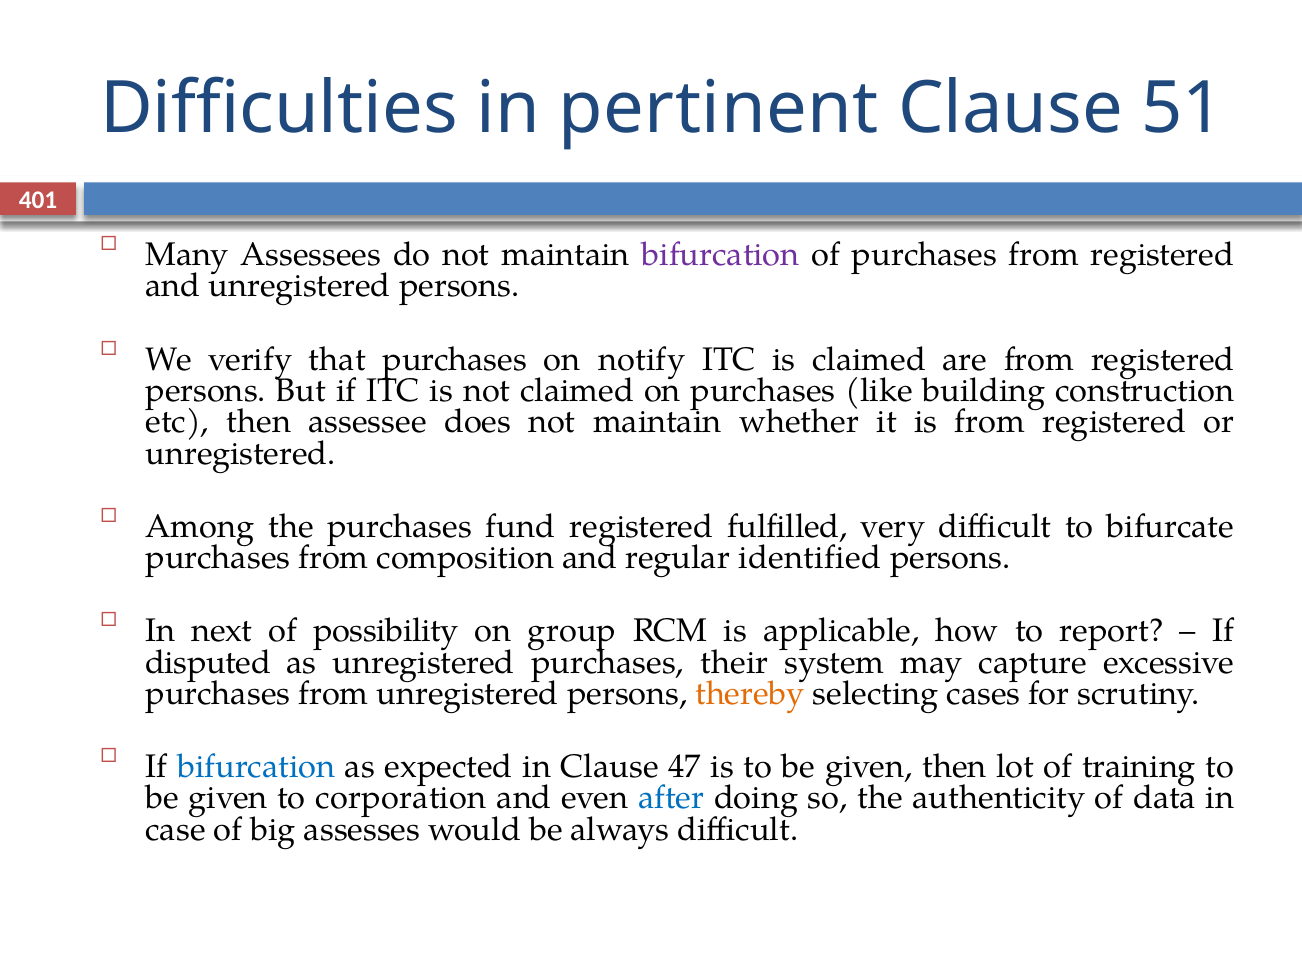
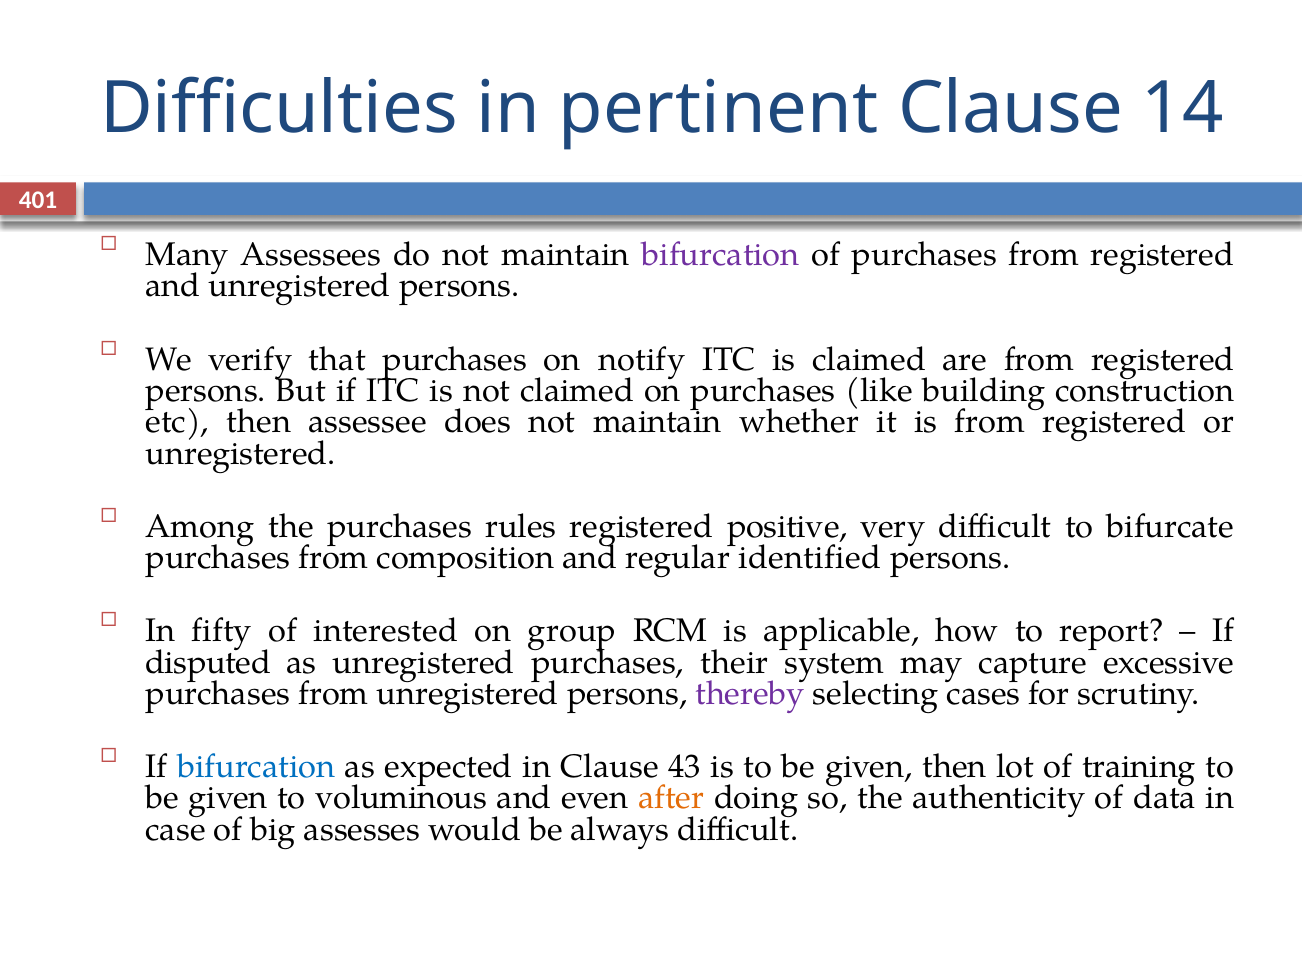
51: 51 -> 14 (1183, 108)
fund: fund -> rules (521, 526)
fulfilled: fulfilled -> positive (787, 526)
next: next -> fifty (222, 631)
possibility: possibility -> interested (386, 631)
thereby colour: orange -> purple (750, 693)
47: 47 -> 43 (685, 766)
corporation: corporation -> voluminous (401, 798)
after colour: blue -> orange (671, 798)
